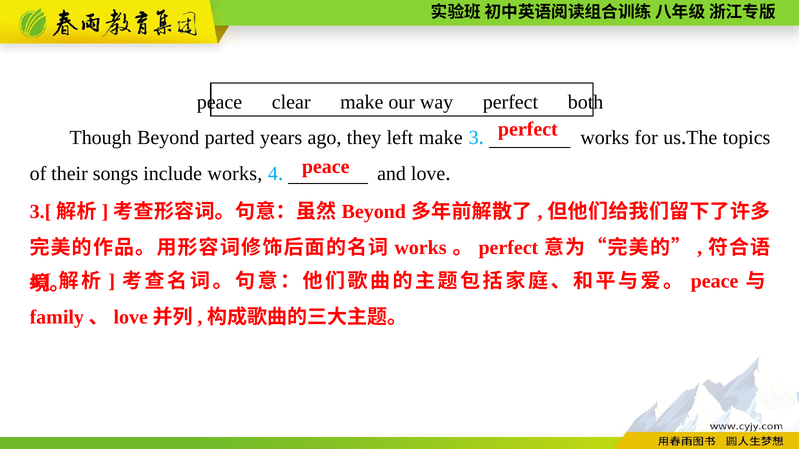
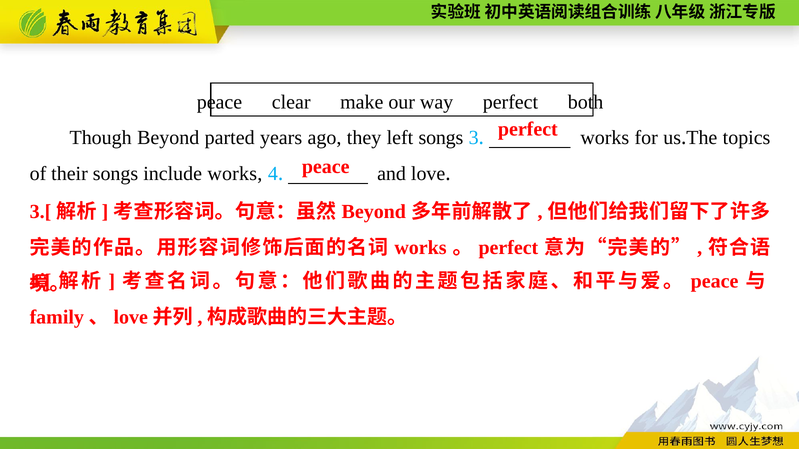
left make: make -> songs (441, 138)
